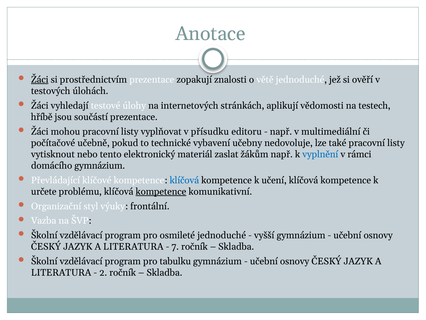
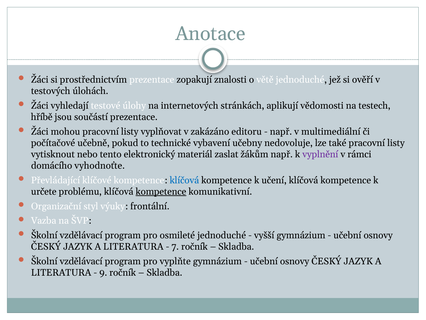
Žáci underline: present -> none (40, 80)
přísudku: přísudku -> zakázáno (210, 131)
vyplnění colour: blue -> purple (320, 154)
domácího gymnázium: gymnázium -> vyhodnoťte (100, 165)
tabulku: tabulku -> vyplňte (175, 261)
2: 2 -> 9 (103, 272)
